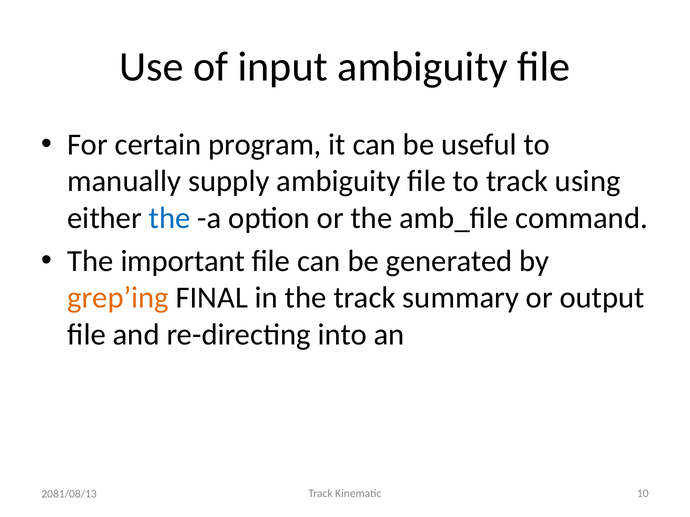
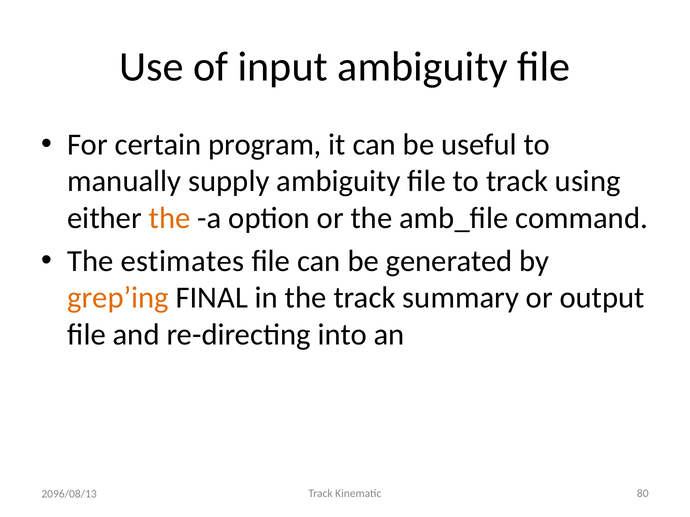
the colour: blue -> orange (170, 218)
important: important -> estimates (182, 261)
10: 10 -> 80 (643, 494)
2081/08/13: 2081/08/13 -> 2096/08/13 (69, 494)
